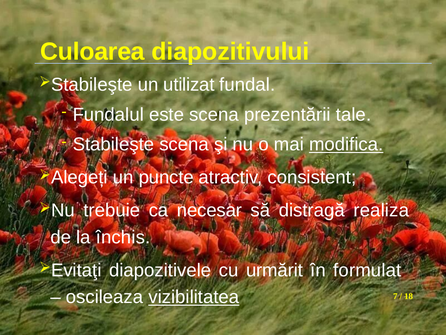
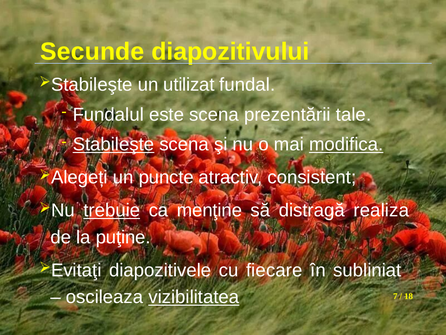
Culoarea: Culoarea -> Secunde (92, 52)
Stabileşte underline: none -> present (113, 144)
trebuie underline: none -> present (112, 210)
necesar: necesar -> menţine (210, 210)
închis: închis -> puţine (123, 237)
urmărit: urmărit -> fiecare (274, 270)
formulat: formulat -> subliniat (367, 270)
